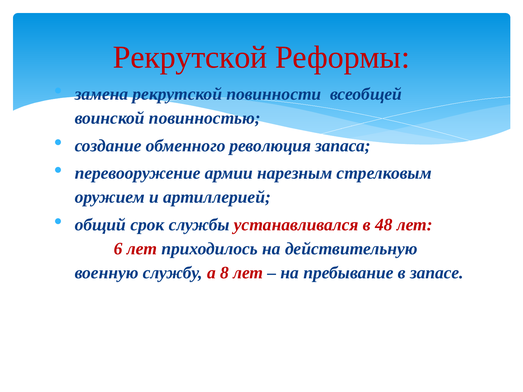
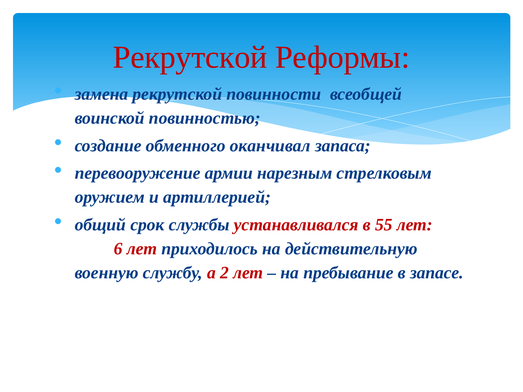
революция: революция -> оканчивал (270, 146)
48: 48 -> 55 (384, 225)
8: 8 -> 2 (224, 273)
